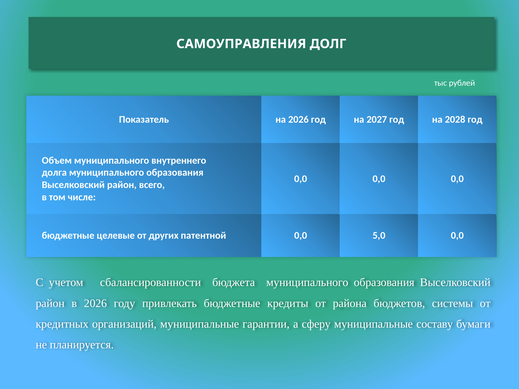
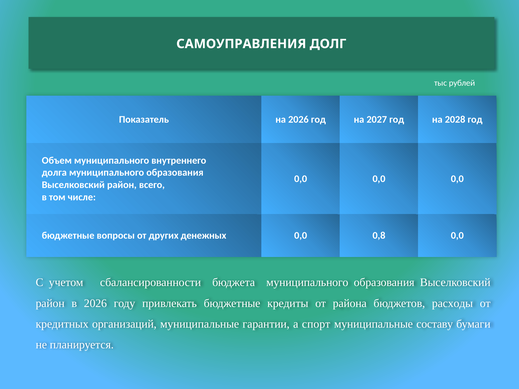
целевые: целевые -> вопросы (116, 236)
патентной: патентной -> денежных (204, 236)
5,0: 5,0 -> 0,8 (379, 236)
системы: системы -> расходы (452, 303)
сферу: сферу -> спорт (316, 324)
